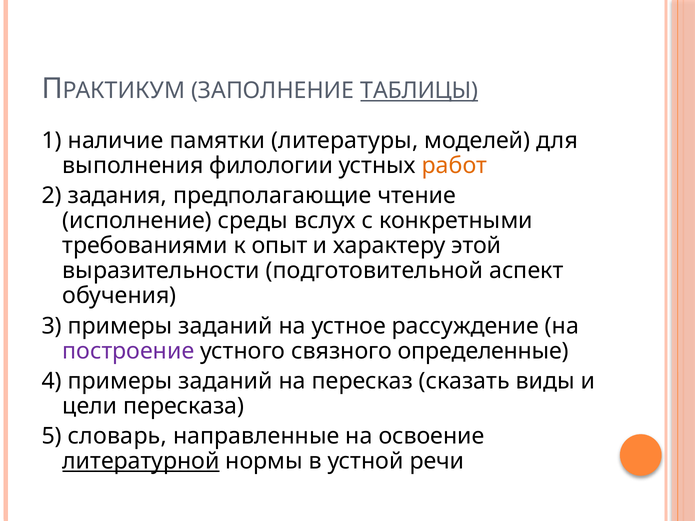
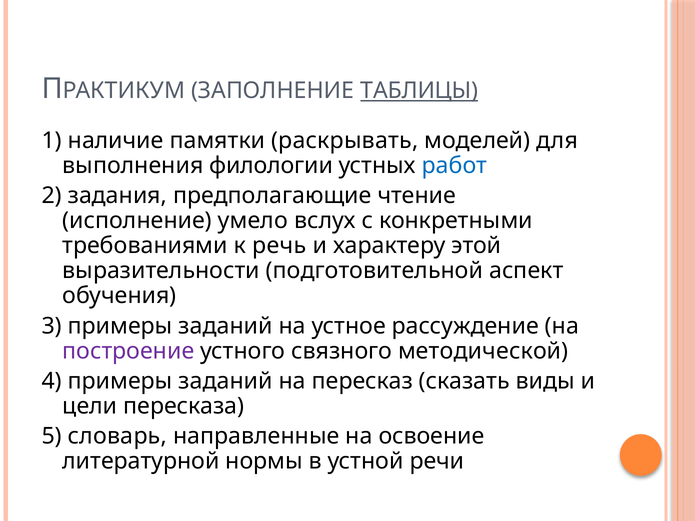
литературы: литературы -> раскрывать (345, 141)
работ colour: orange -> blue (454, 166)
среды: среды -> умело (253, 221)
опыт: опыт -> речь (279, 246)
определенные: определенные -> методической (483, 351)
литературной underline: present -> none (141, 461)
